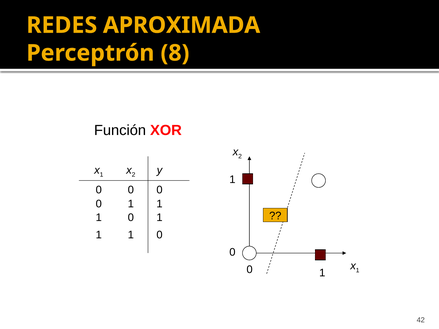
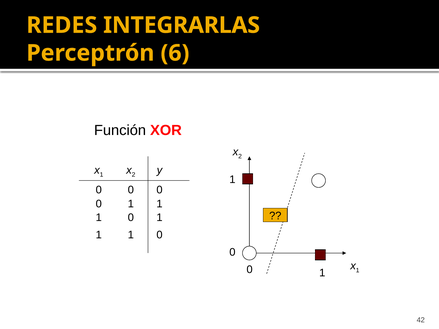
APROXIMADA: APROXIMADA -> INTEGRARLAS (182, 25)
8: 8 -> 6 (175, 53)
